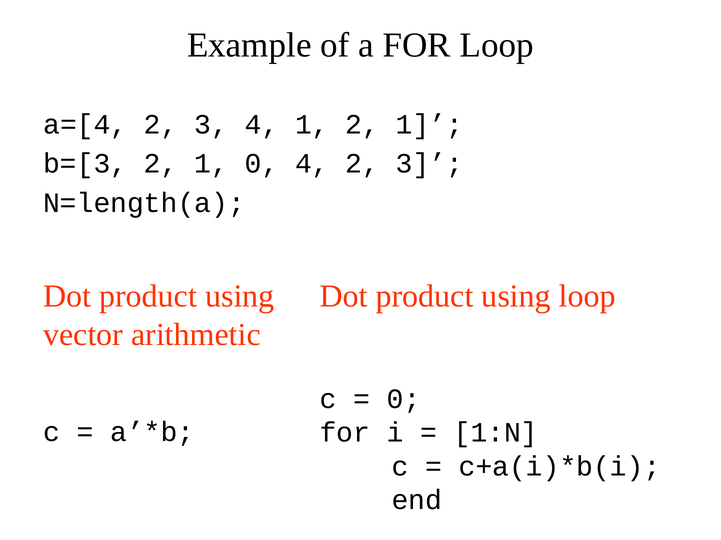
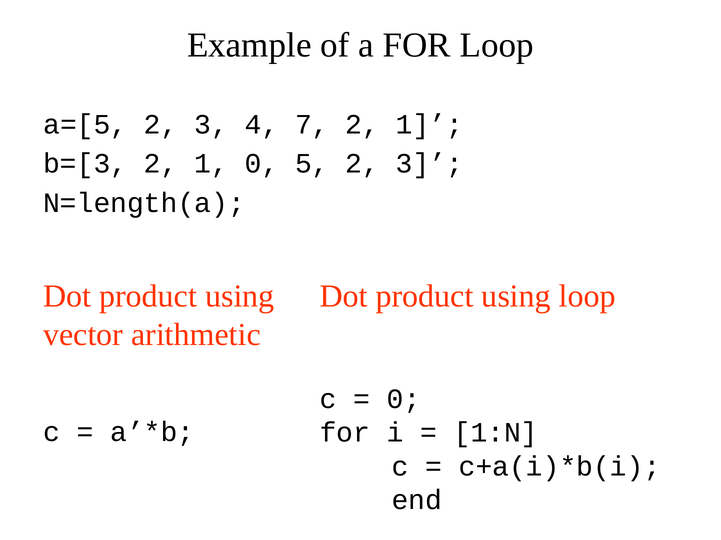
a=[4: a=[4 -> a=[5 (85, 125)
4 1: 1 -> 7 (312, 125)
0 4: 4 -> 5 (312, 164)
